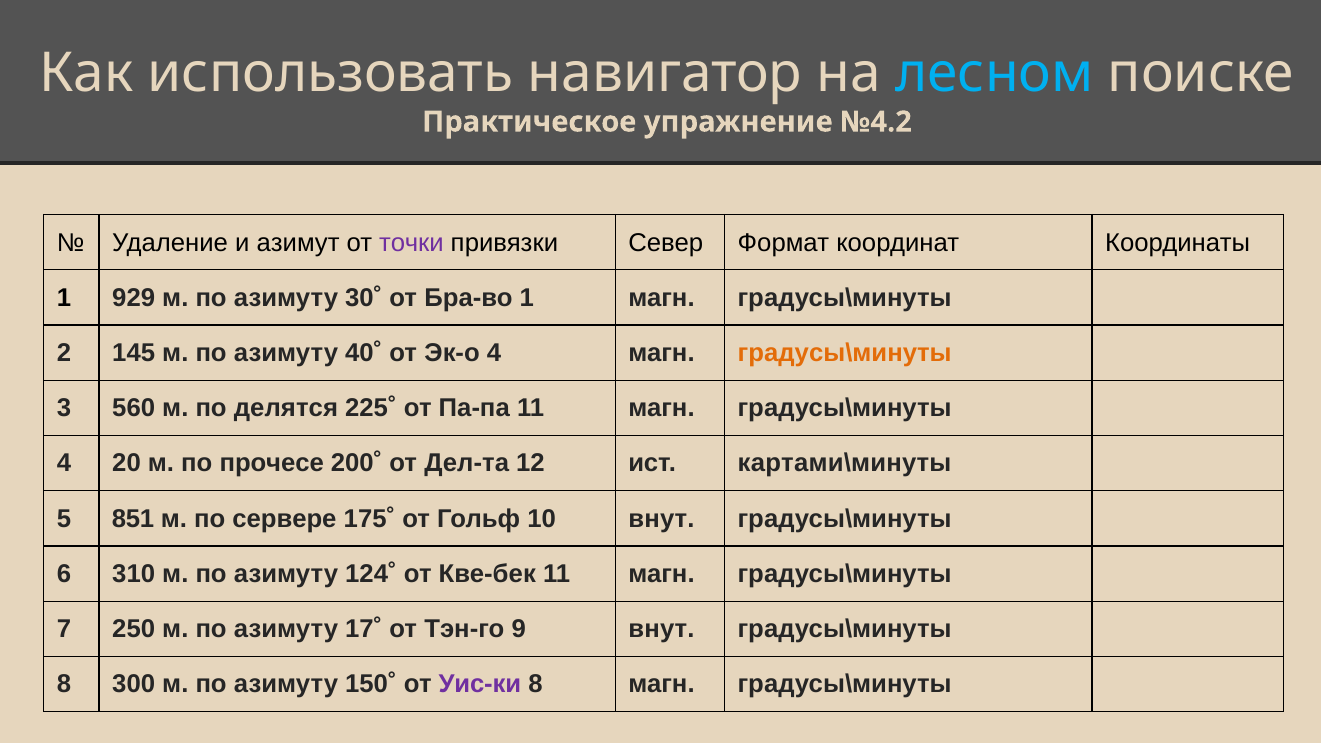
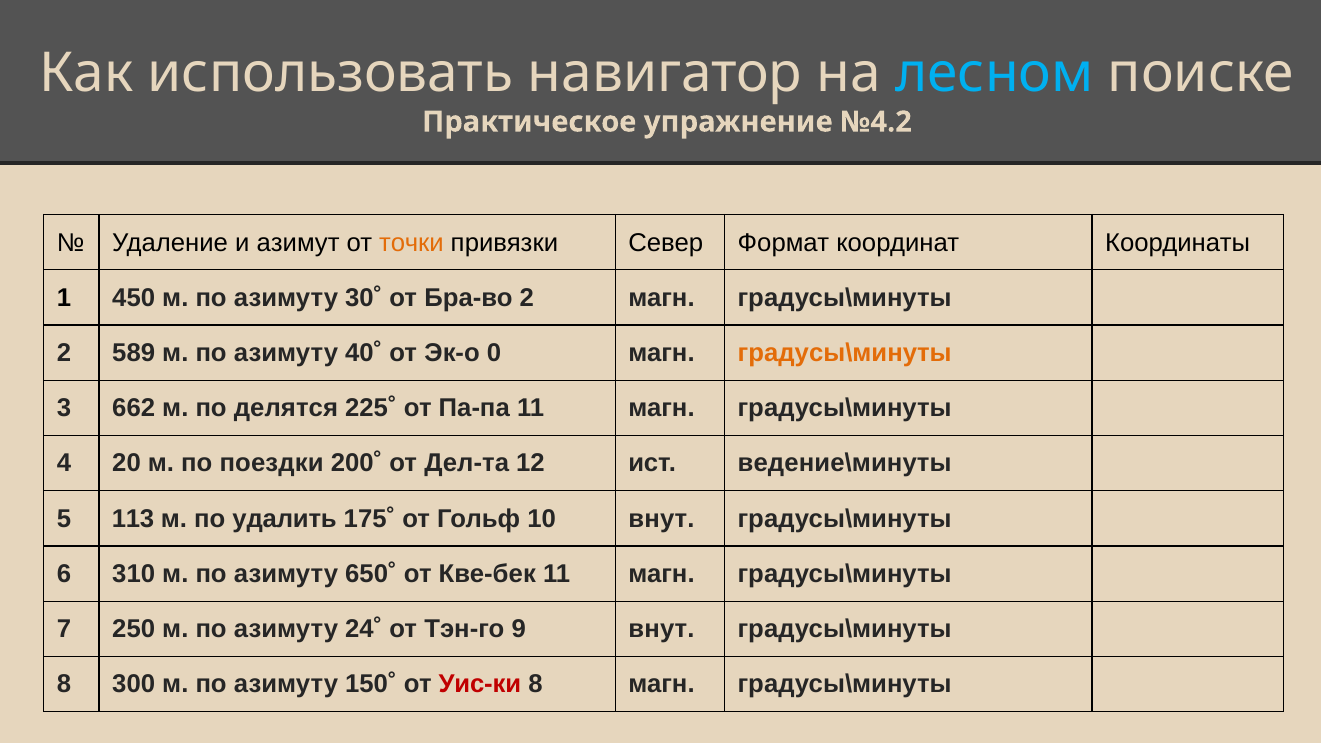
точки colour: purple -> orange (411, 243)
929: 929 -> 450 (134, 298)
Бра-во 1: 1 -> 2 (527, 298)
145: 145 -> 589 (134, 353)
Эк-о 4: 4 -> 0 (494, 353)
560: 560 -> 662 (134, 408)
прочесе: прочесе -> поездки (272, 464)
картами\минуты: картами\минуты -> ведение\минуты (845, 464)
851: 851 -> 113 (133, 519)
сервере: сервере -> удалить (285, 519)
124˚: 124˚ -> 650˚ (371, 574)
17˚: 17˚ -> 24˚ (364, 629)
Уис-ки colour: purple -> red (480, 684)
